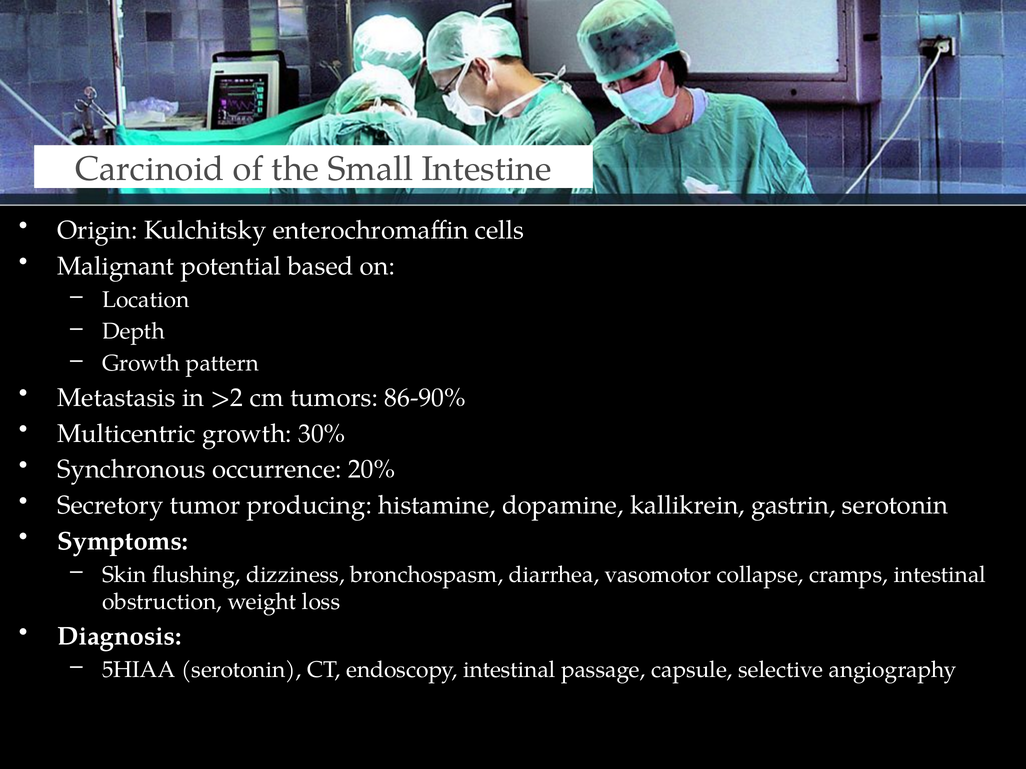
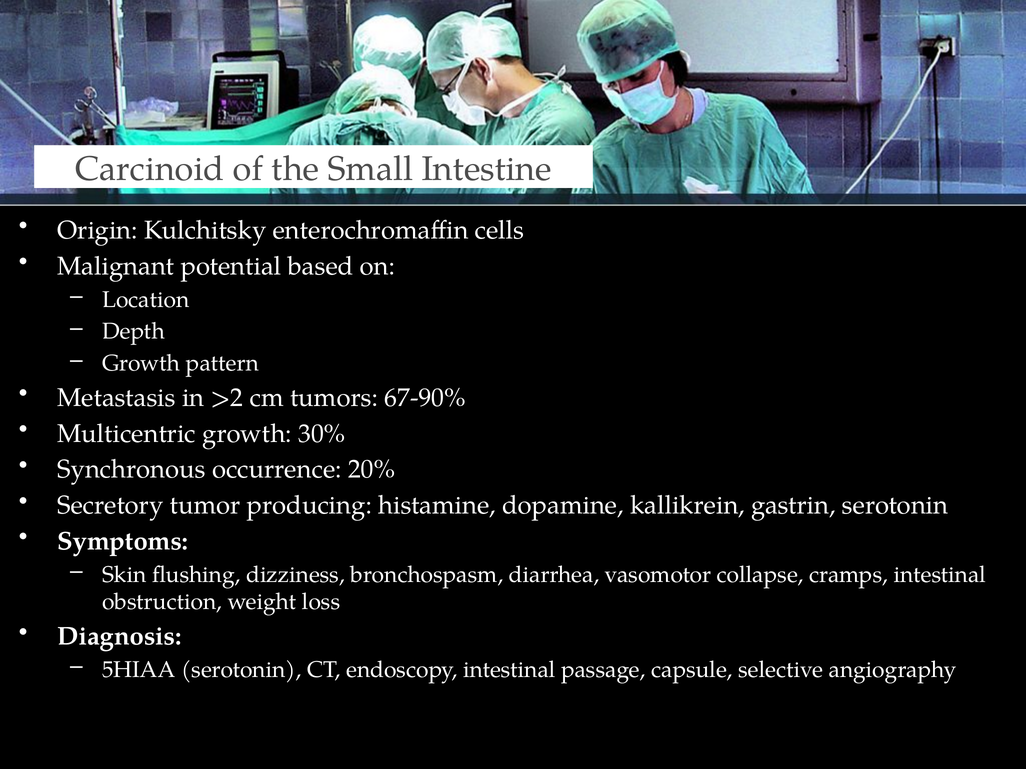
86-90%: 86-90% -> 67-90% (425, 398)
